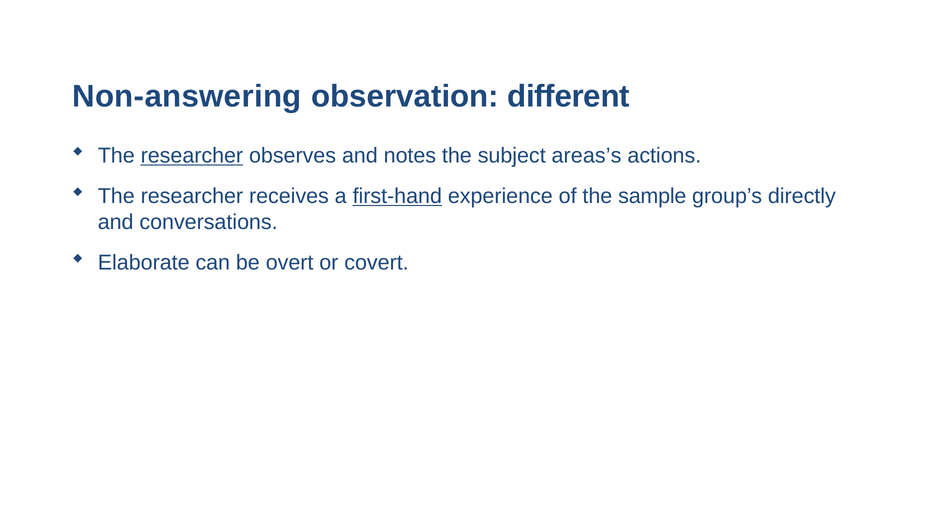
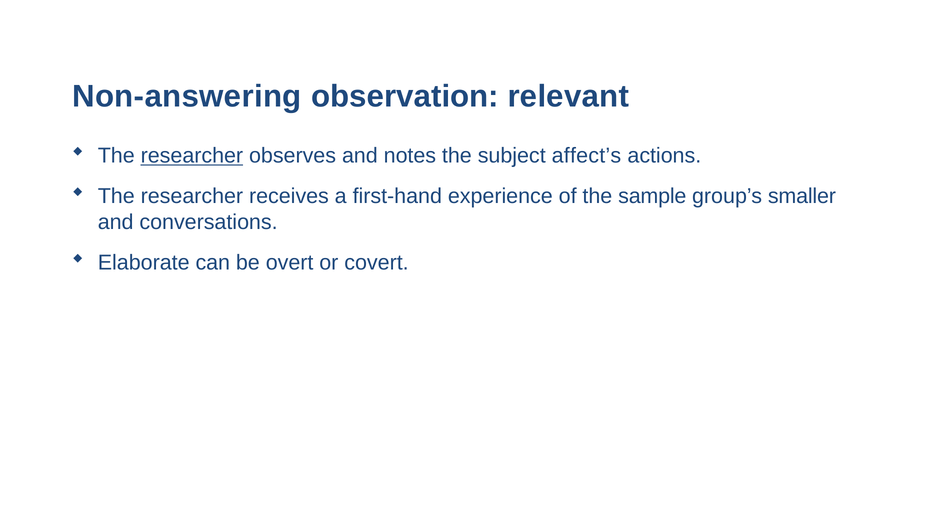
different: different -> relevant (568, 96)
areas’s: areas’s -> affect’s (586, 156)
first-hand underline: present -> none (397, 196)
directly: directly -> smaller (802, 196)
